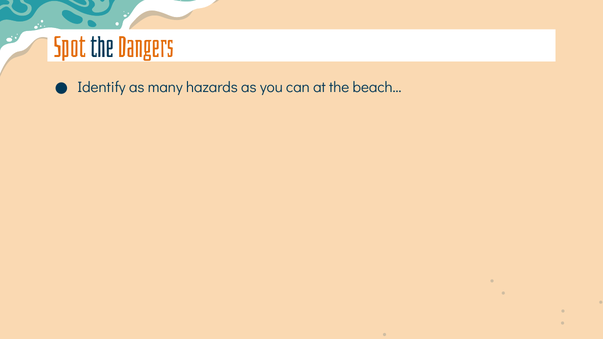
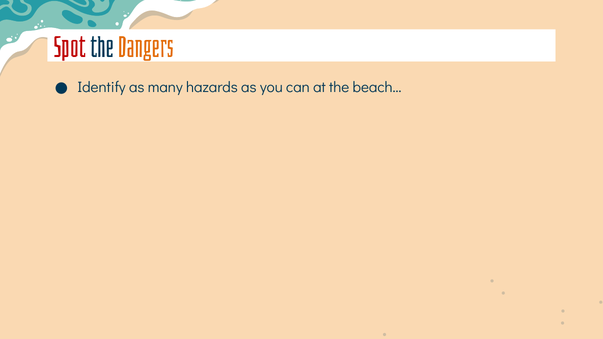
Spot colour: orange -> red (70, 47)
